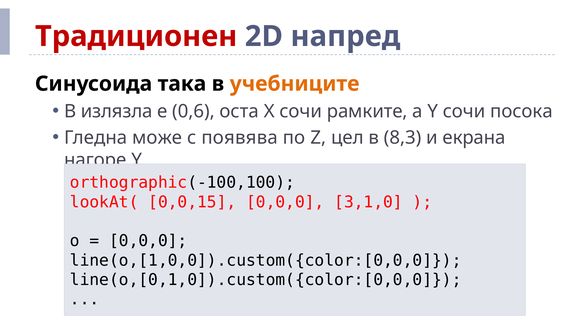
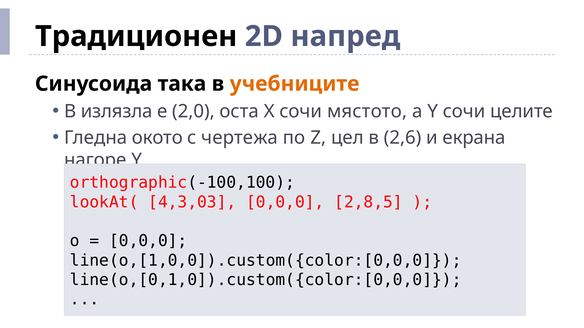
Традиционен colour: red -> black (136, 36)
0,6: 0,6 -> 2,0 (194, 112)
рамките: рамките -> мястото (367, 112)
посока: посока -> целите (522, 112)
може: може -> окото (157, 138)
появява: появява -> чертежа (240, 138)
8,3: 8,3 -> 2,6 (403, 138)
0,0,15: 0,0,15 -> 4,3,03 (192, 202)
3,1,0: 3,1,0 -> 2,8,5 (368, 202)
